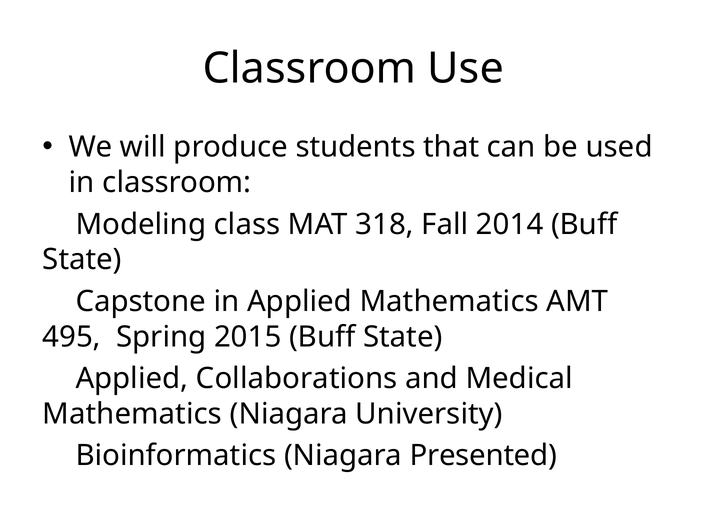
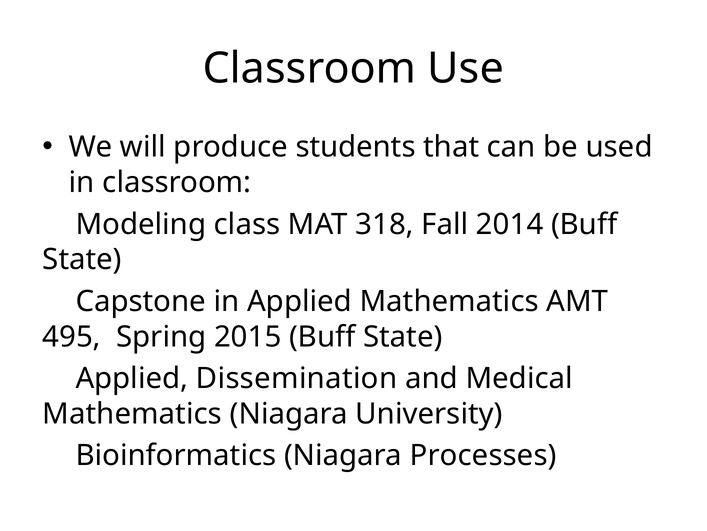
Collaborations: Collaborations -> Dissemination (297, 378)
Presented: Presented -> Processes (483, 455)
